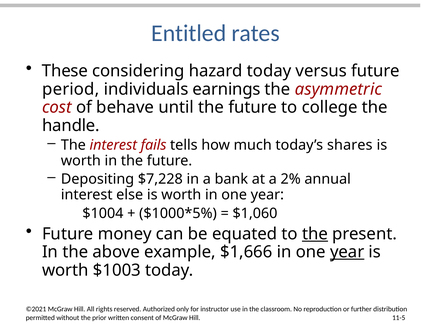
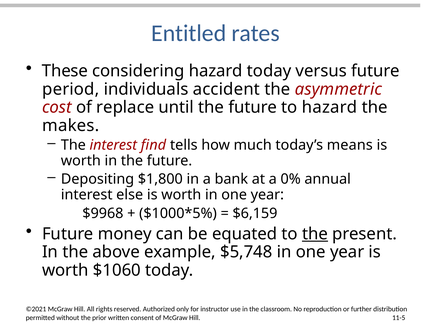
earnings: earnings -> accident (226, 89)
behave: behave -> replace (125, 107)
to college: college -> hazard (330, 107)
handle: handle -> makes (71, 125)
fails: fails -> find (153, 145)
shares: shares -> means (350, 145)
$7,228: $7,228 -> $1,800 (160, 179)
2%: 2% -> 0% (291, 179)
$1004: $1004 -> $9968 (103, 213)
$1,060: $1,060 -> $6,159 (255, 213)
$1,666: $1,666 -> $5,748 (246, 251)
year underline: present -> none (347, 251)
$1003: $1003 -> $1060 (117, 270)
